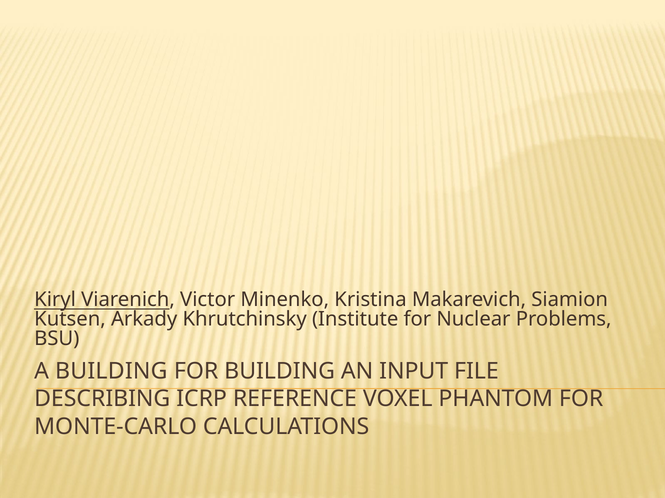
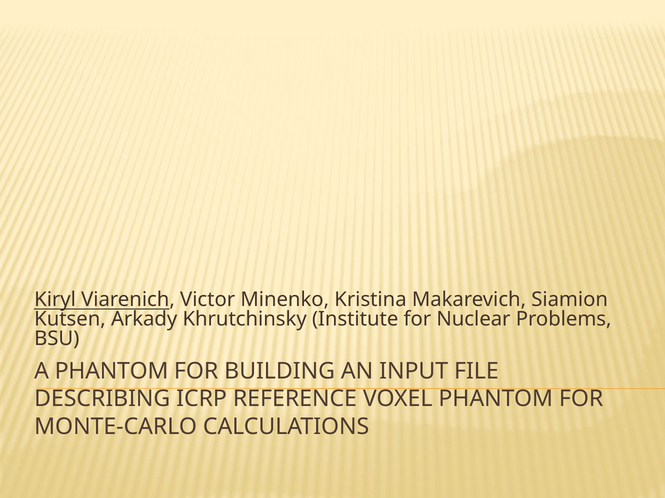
A BUILDING: BUILDING -> PHANTOM (112, 372)
